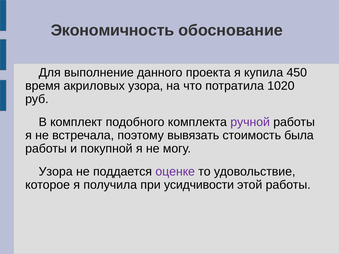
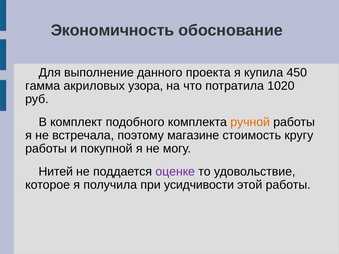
время: время -> гамма (43, 86)
ручной colour: purple -> orange (250, 122)
вывязать: вывязать -> магазине (193, 135)
была: была -> кругу (299, 135)
Узора: Узора -> Нитей (56, 172)
